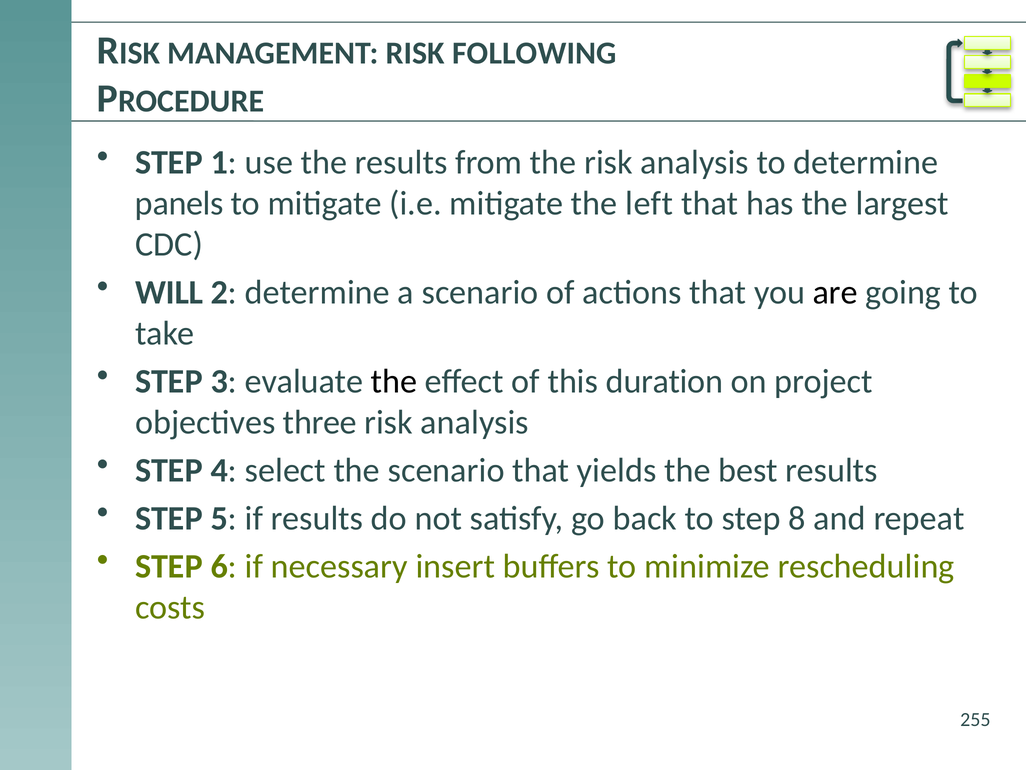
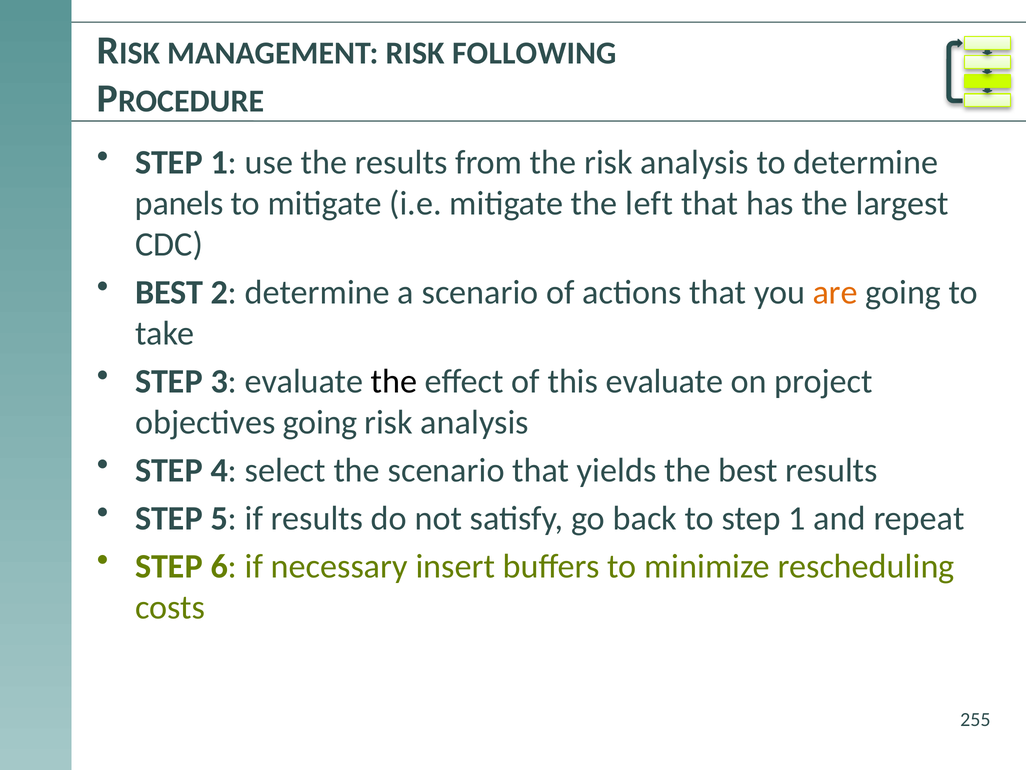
WILL: WILL -> BEST (169, 292)
are colour: black -> orange (835, 292)
this duration: duration -> evaluate (664, 381)
objectives three: three -> going (320, 422)
to step 8: 8 -> 1 (797, 518)
